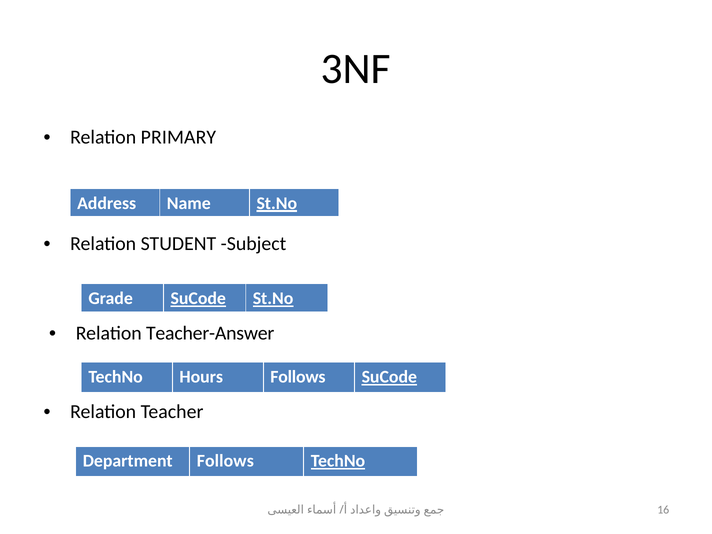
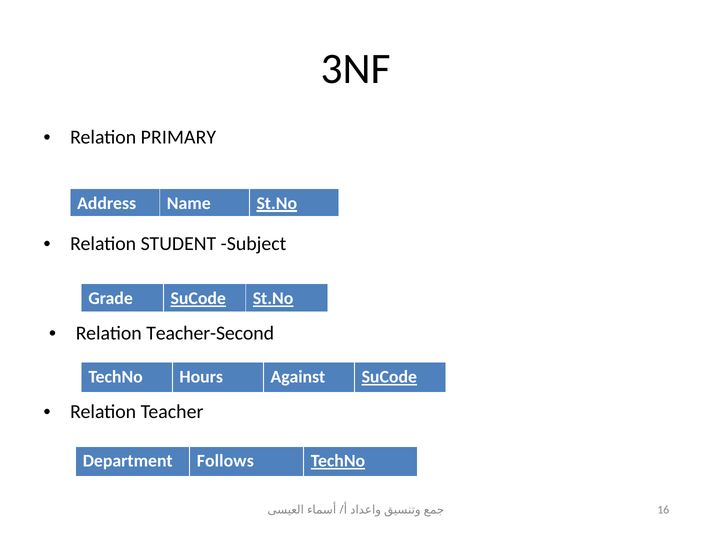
Teacher-Answer: Teacher-Answer -> Teacher-Second (210, 333)
Hours Follows: Follows -> Against (298, 377)
